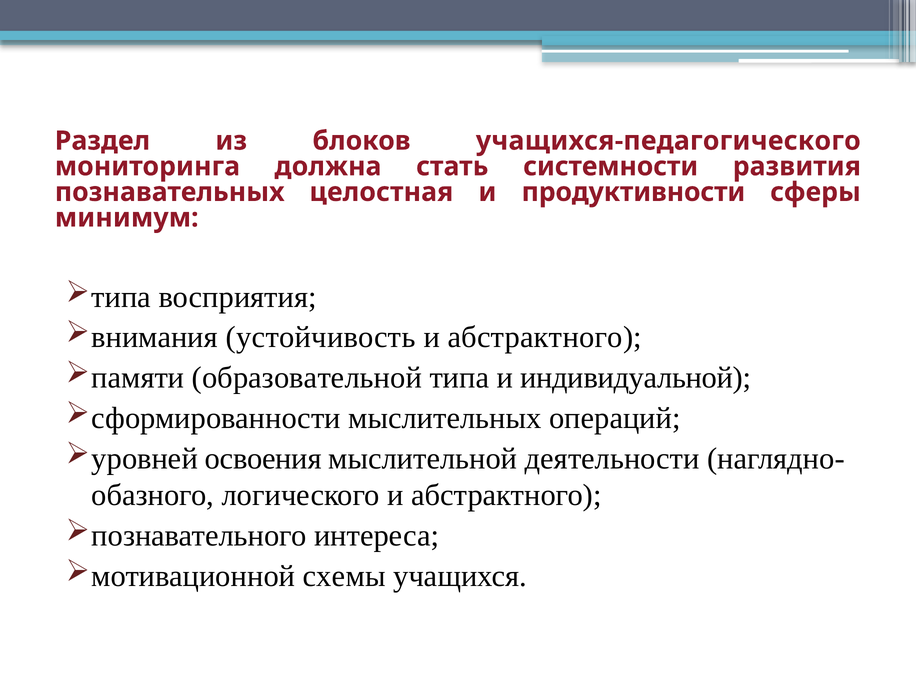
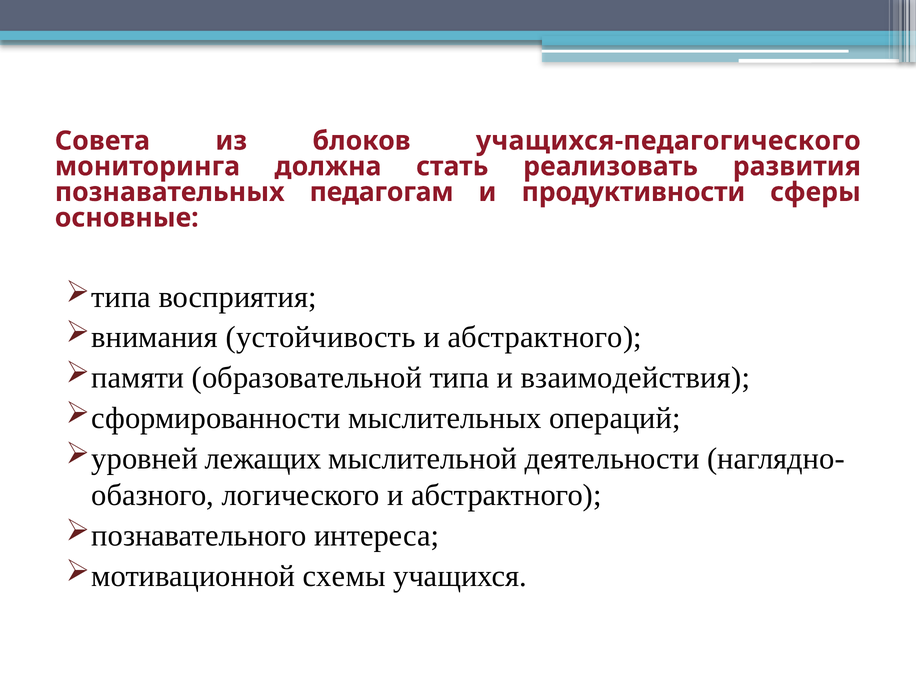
Раздел: Раздел -> Совета (102, 141)
системности: системности -> реализовать (611, 166)
целостная: целостная -> педагогам (382, 192)
минимум: минимум -> основные (127, 218)
индивидуальной: индивидуальной -> взаимодействия (635, 378)
освоения: освоения -> лежащих (263, 459)
